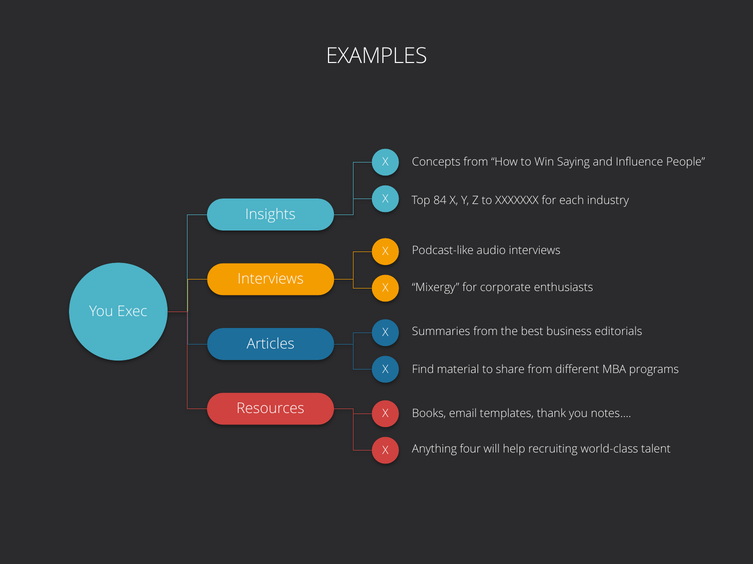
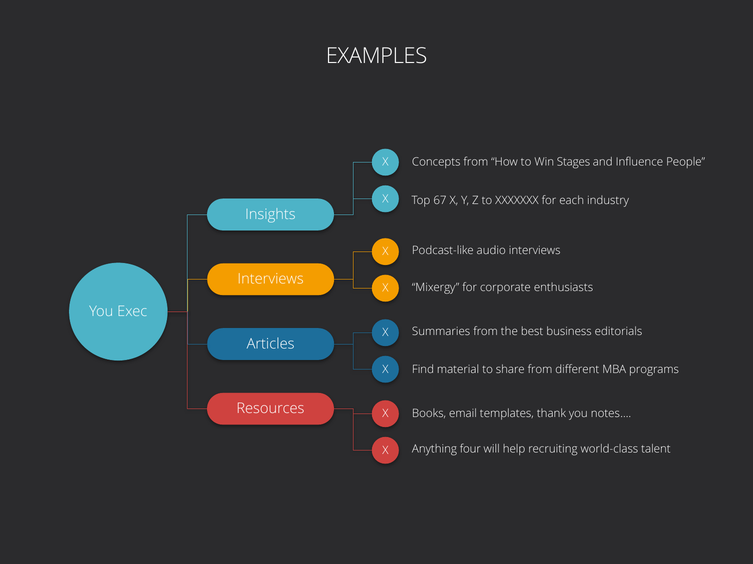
Saying: Saying -> Stages (573, 162)
84: 84 -> 67 (440, 201)
